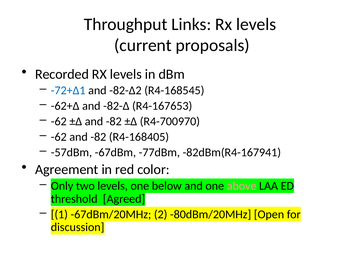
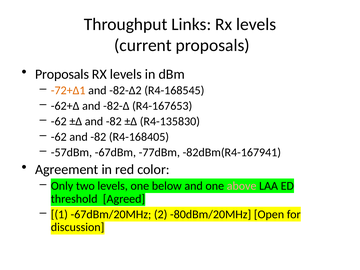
Recorded: Recorded -> Proposals (62, 74)
-72+∆1 colour: blue -> orange (68, 90)
R4-700970: R4-700970 -> R4-135830 (170, 121)
